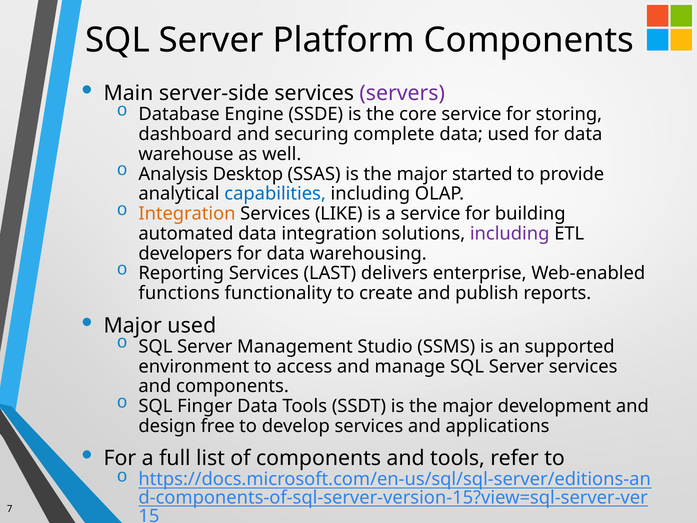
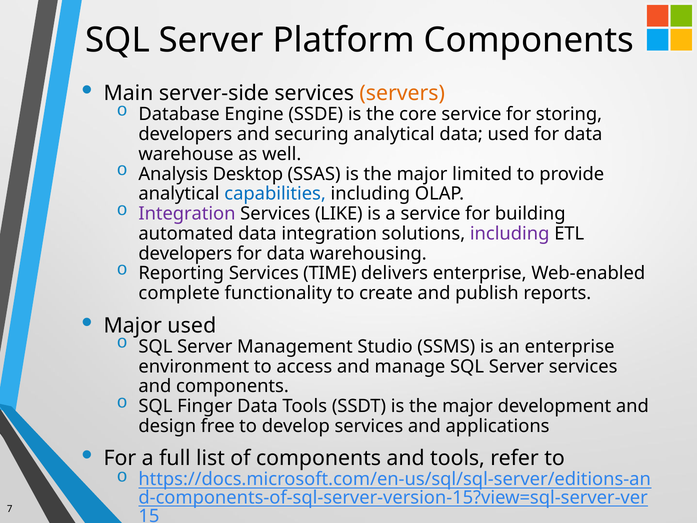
servers colour: purple -> orange (402, 93)
dashboard: dashboard -> developers (185, 134)
securing complete: complete -> analytical (394, 134)
started: started -> limited (482, 174)
Integration colour: orange -> purple (187, 214)
LAST: LAST -> TIME (330, 273)
functions: functions -> complete (179, 293)
an supported: supported -> enterprise (570, 346)
